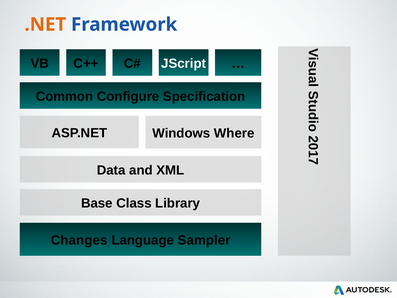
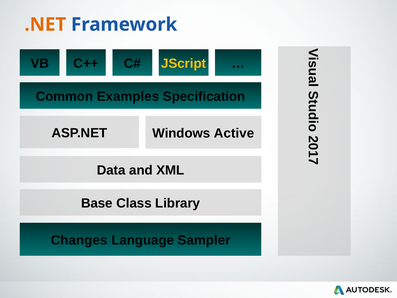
JScript colour: white -> yellow (184, 63)
Configure: Configure -> Examples (128, 96)
Where: Where -> Active (234, 133)
